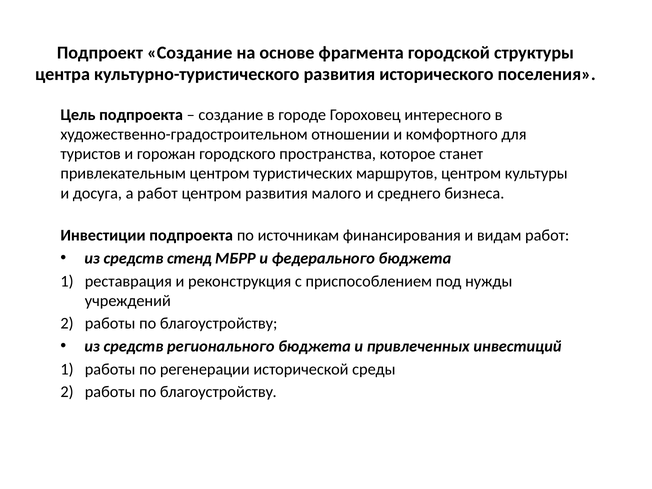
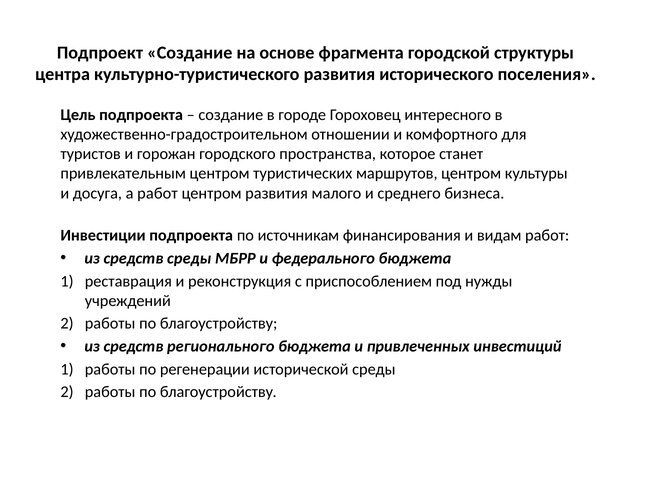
средств стенд: стенд -> среды (189, 258)
